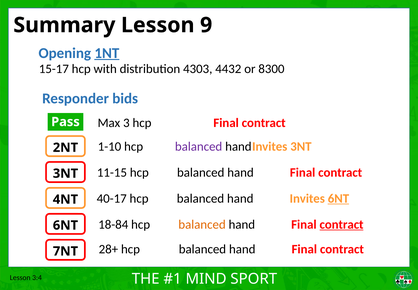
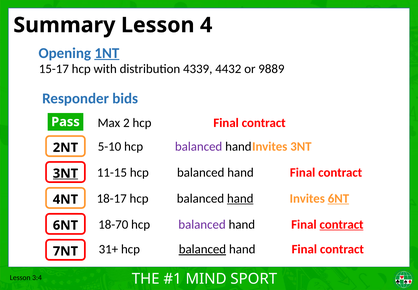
9: 9 -> 4 (206, 25)
4303: 4303 -> 4339 (198, 69)
8300: 8300 -> 9889 (271, 69)
3: 3 -> 2 (126, 123)
1-10: 1-10 -> 5-10 (109, 146)
3NT underline: none -> present (65, 173)
40-17: 40-17 -> 18-17 (112, 198)
hand underline: none -> present (240, 198)
18-84: 18-84 -> 18-70 (113, 224)
balanced colour: orange -> purple (202, 224)
28+: 28+ -> 31+ (108, 249)
balanced underline: none -> present (202, 249)
